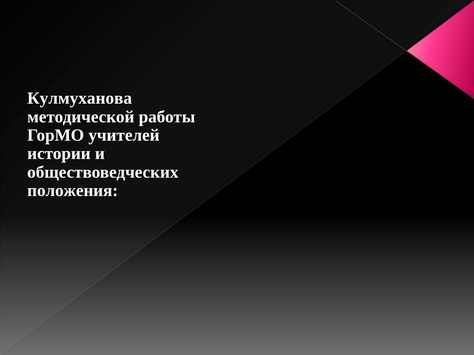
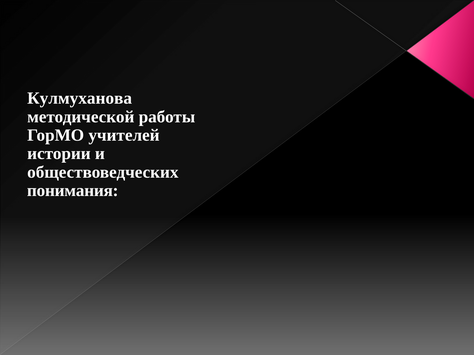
положения: положения -> понимания (73, 191)
